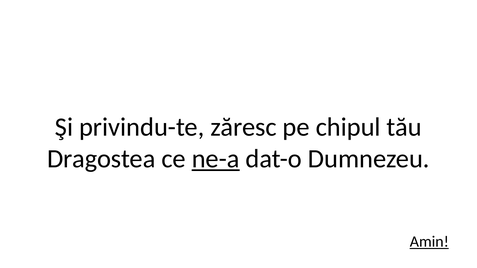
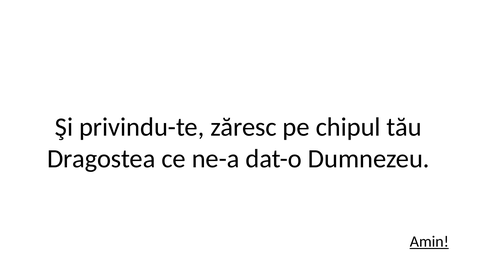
ne-a underline: present -> none (216, 159)
